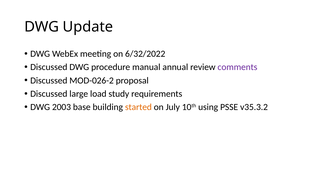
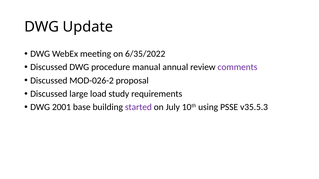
6/32/2022: 6/32/2022 -> 6/35/2022 (145, 54)
2003: 2003 -> 2001 (61, 107)
started colour: orange -> purple (138, 107)
v35.3.2: v35.3.2 -> v35.5.3 (254, 107)
